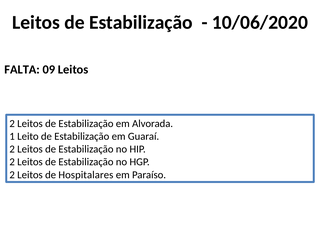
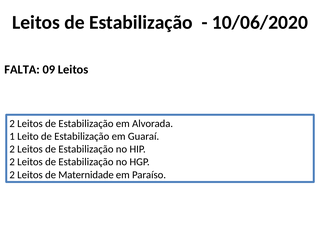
Hospitalares: Hospitalares -> Maternidade (86, 175)
